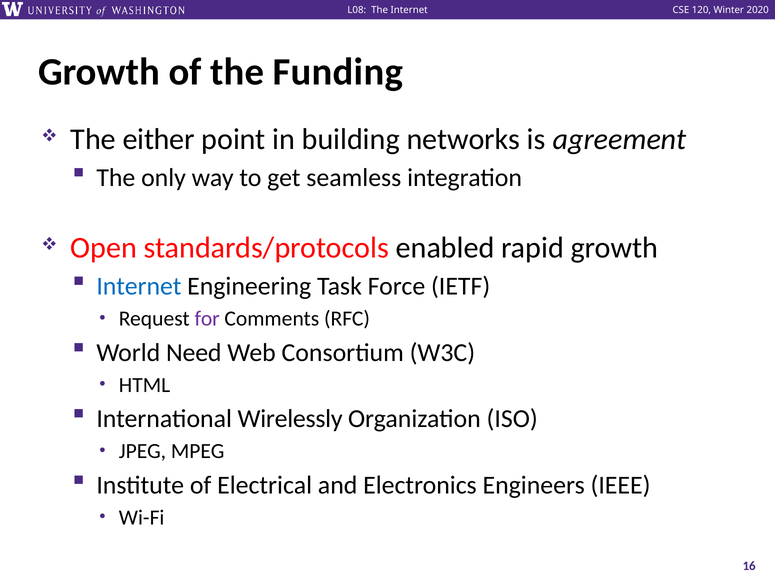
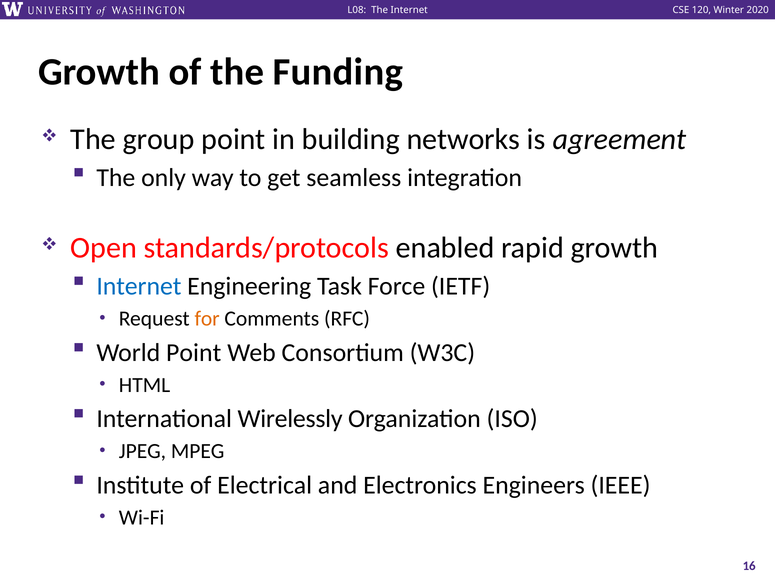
either: either -> group (159, 140)
for colour: purple -> orange (207, 319)
World Need: Need -> Point (194, 353)
